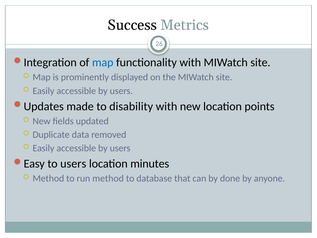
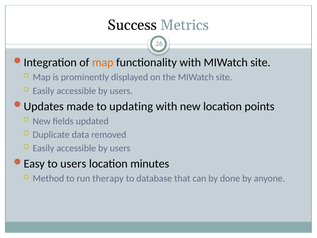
map colour: blue -> orange (103, 62)
disability: disability -> updating (131, 106)
run method: method -> therapy (108, 178)
